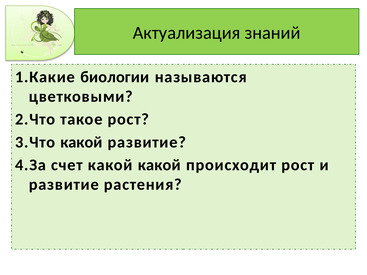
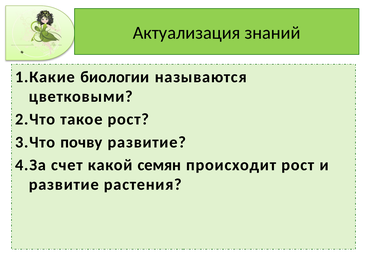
3.Что какой: какой -> почву (81, 142)
какой какой: какой -> семян (159, 165)
